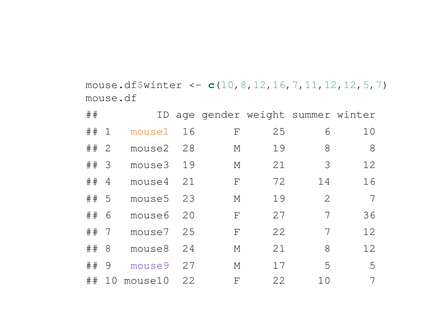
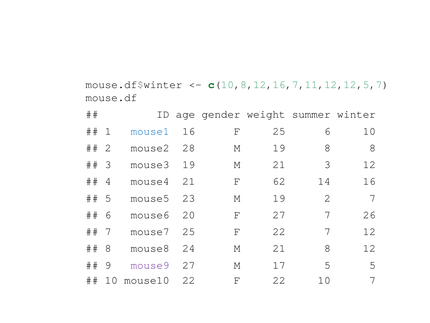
mouse1 colour: orange -> blue (150, 131)
72: 72 -> 62 (279, 181)
36: 36 -> 26 (369, 215)
